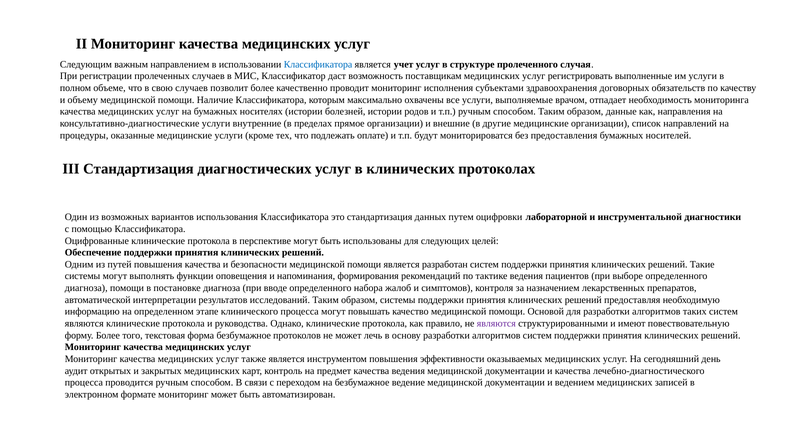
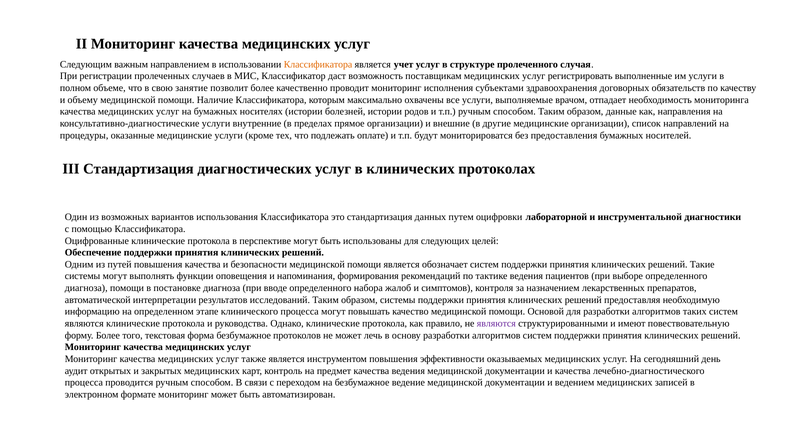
Классификатора colour: blue -> orange (318, 64)
свою случаев: случаев -> занятие (192, 88)
разработан: разработан -> обозначает (445, 264)
